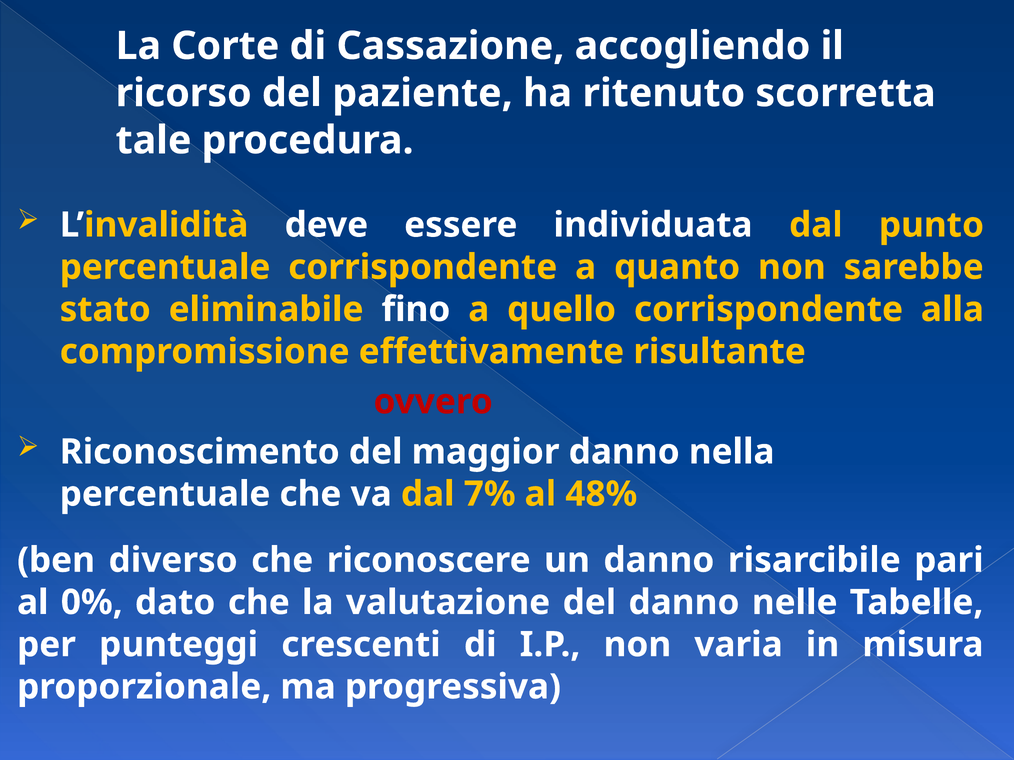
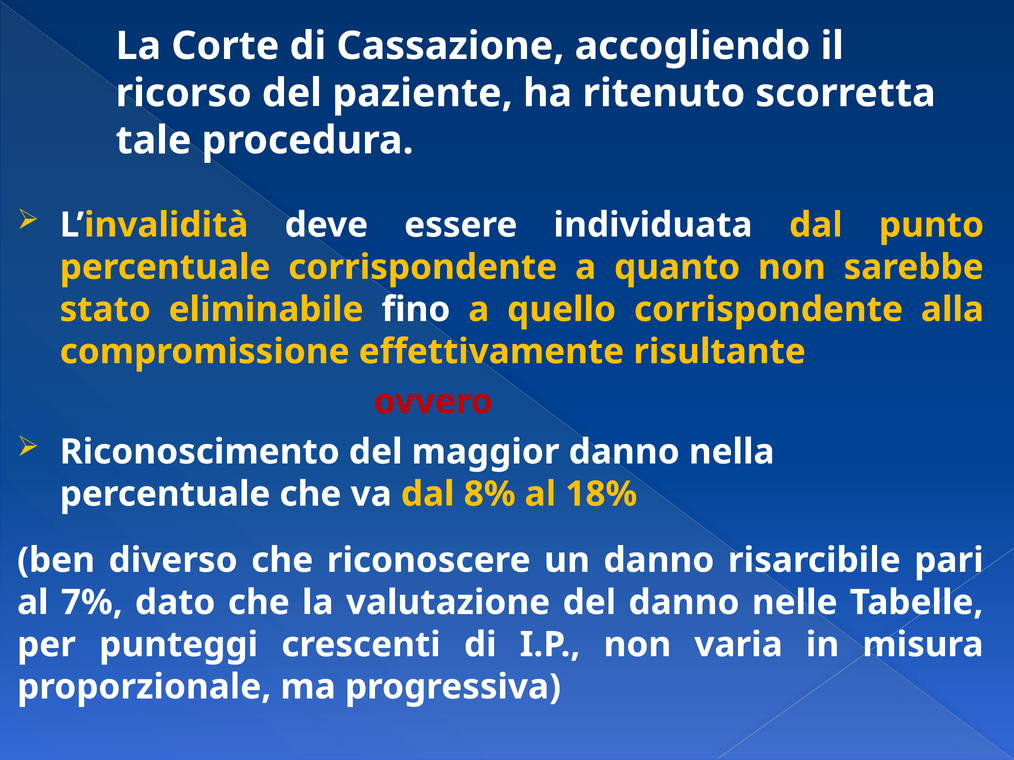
7%: 7% -> 8% (490, 494)
48%: 48% -> 18% (601, 494)
0%: 0% -> 7% (92, 603)
